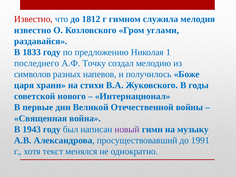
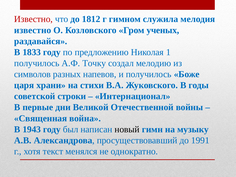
углами: углами -> ученых (163, 30)
последнего: последнего -> получилось (37, 63)
нового: нового -> строки (72, 96)
новый colour: purple -> black (127, 129)
